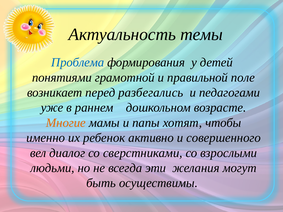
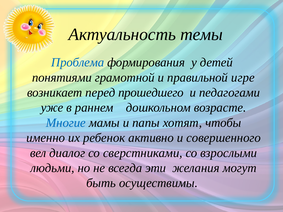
поле: поле -> игре (243, 78)
разбегались: разбегались -> прошедшего (151, 93)
Многие colour: orange -> blue (66, 123)
